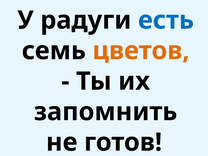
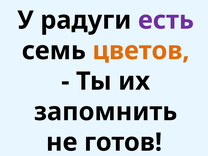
есть colour: blue -> purple (166, 20)
